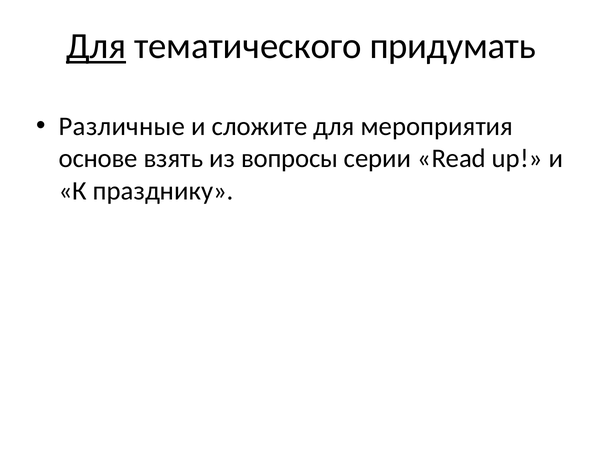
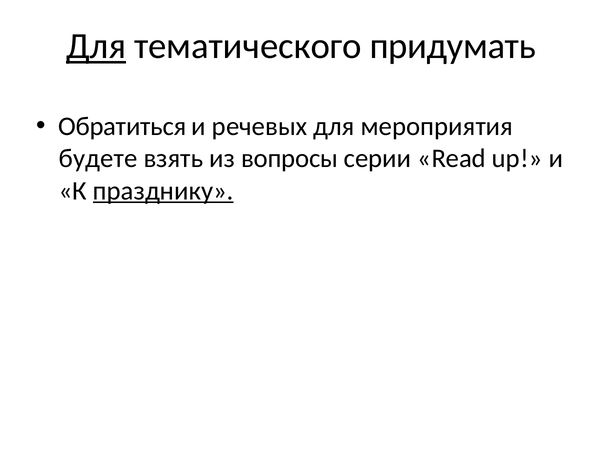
Различные: Различные -> Обратиться (122, 126)
сложите: сложите -> речевых (260, 126)
основе: основе -> будете (98, 158)
празднику underline: none -> present (163, 191)
